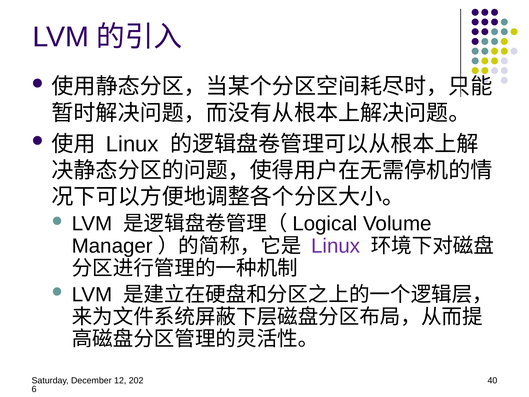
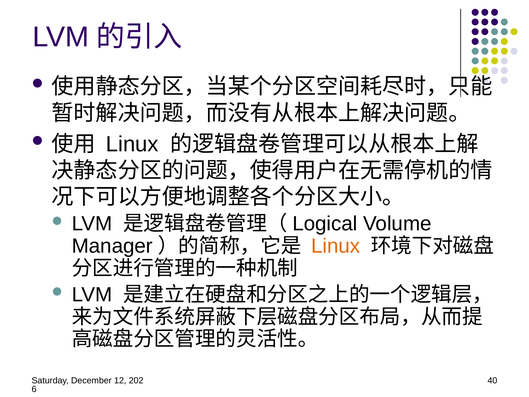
Linux colour: purple -> orange (336, 246)
